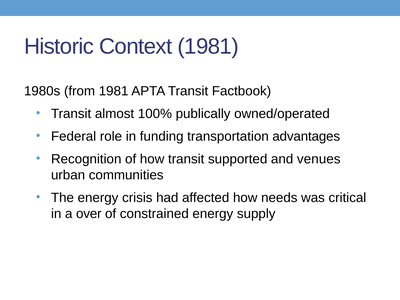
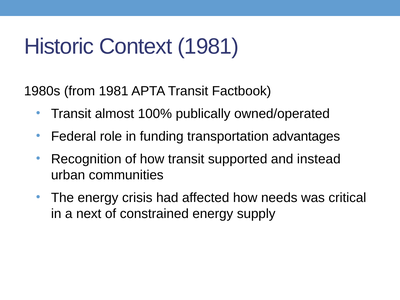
venues: venues -> instead (319, 159)
over: over -> next (89, 214)
